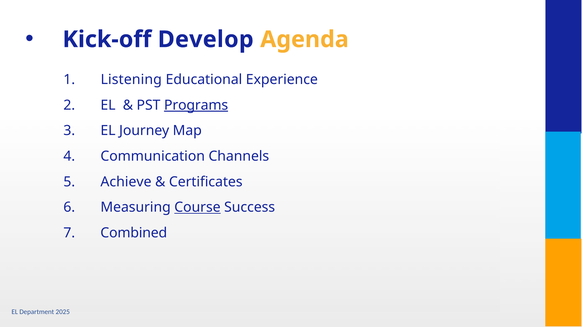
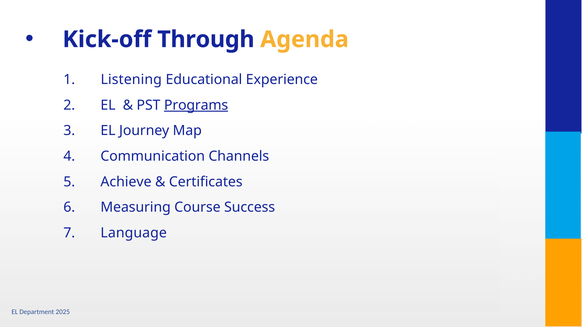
Develop: Develop -> Through (206, 39)
Course underline: present -> none (197, 208)
Combined: Combined -> Language (134, 233)
